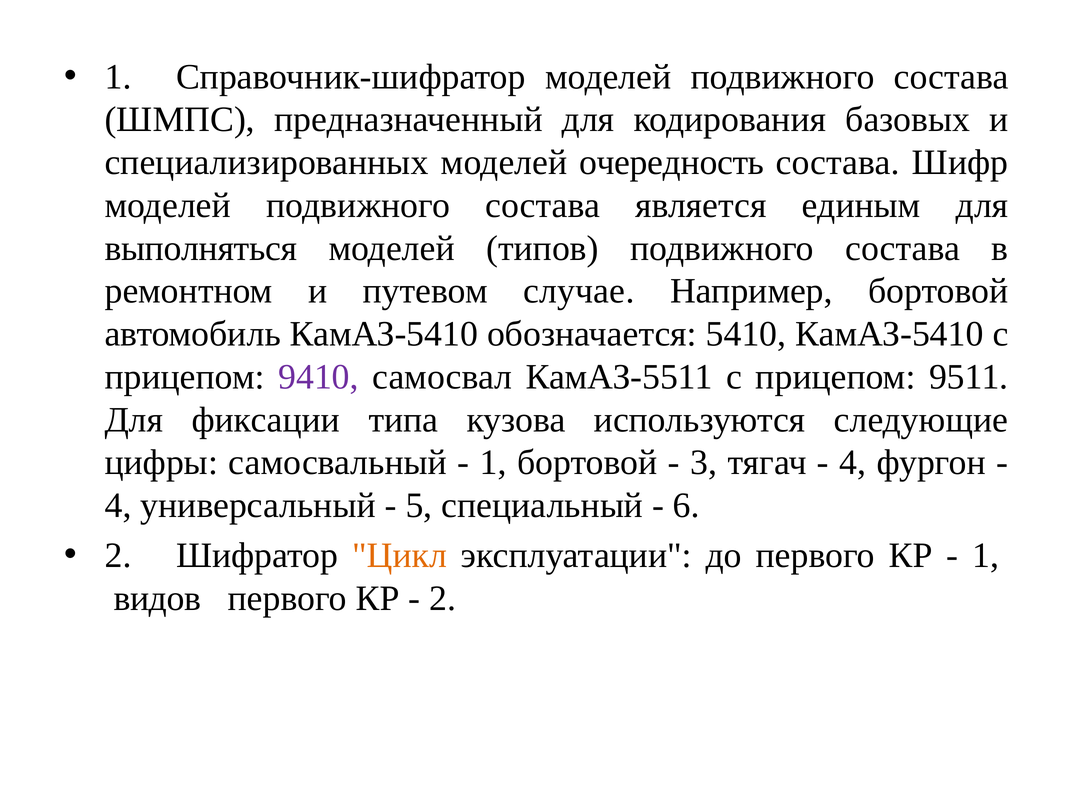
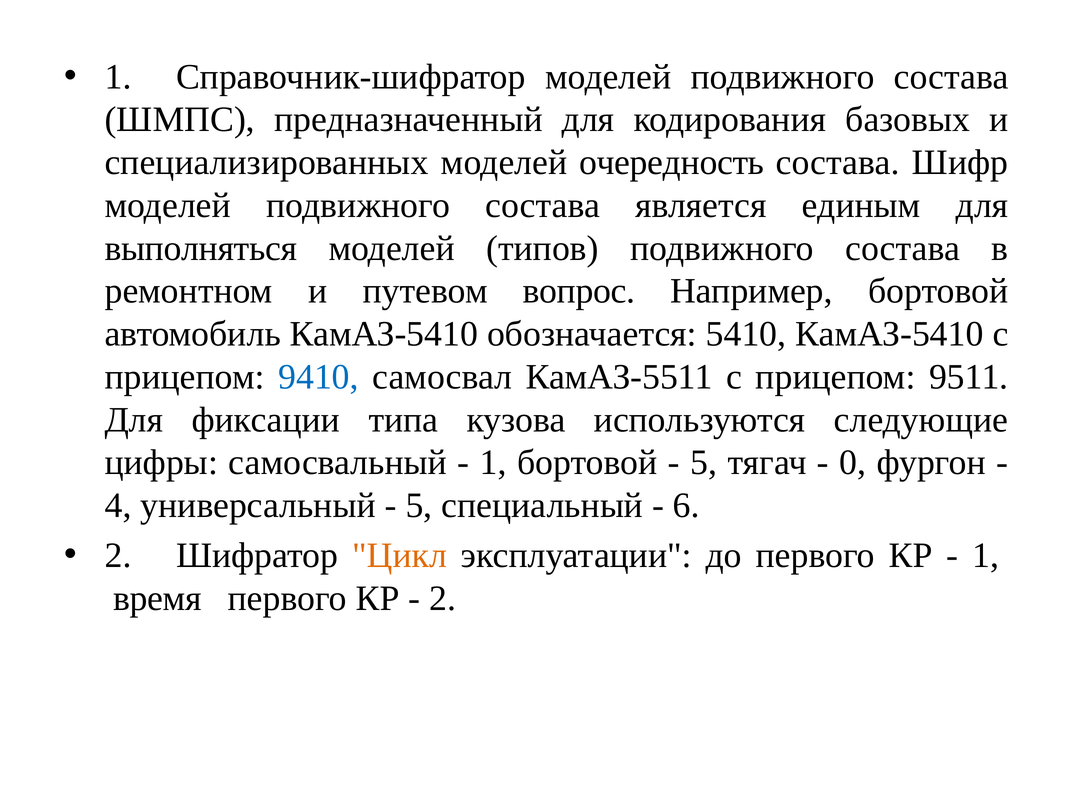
случае: случае -> вопрос (579, 291)
9410 colour: purple -> blue (319, 377)
3: 3 -> 5 (704, 463)
4: 4 -> 0 (853, 463)
видов: видов -> время (157, 599)
